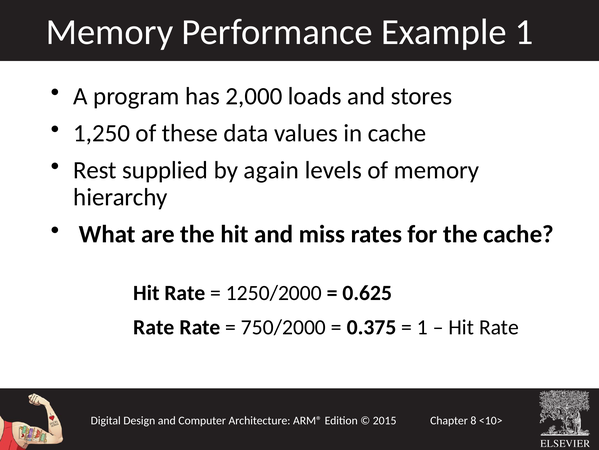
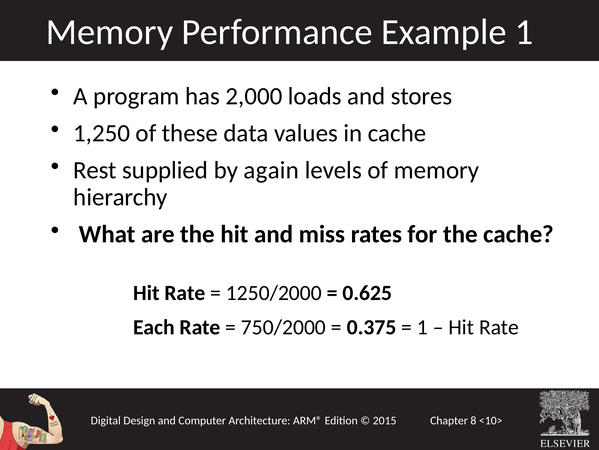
Rate: Rate -> Each (154, 327)
